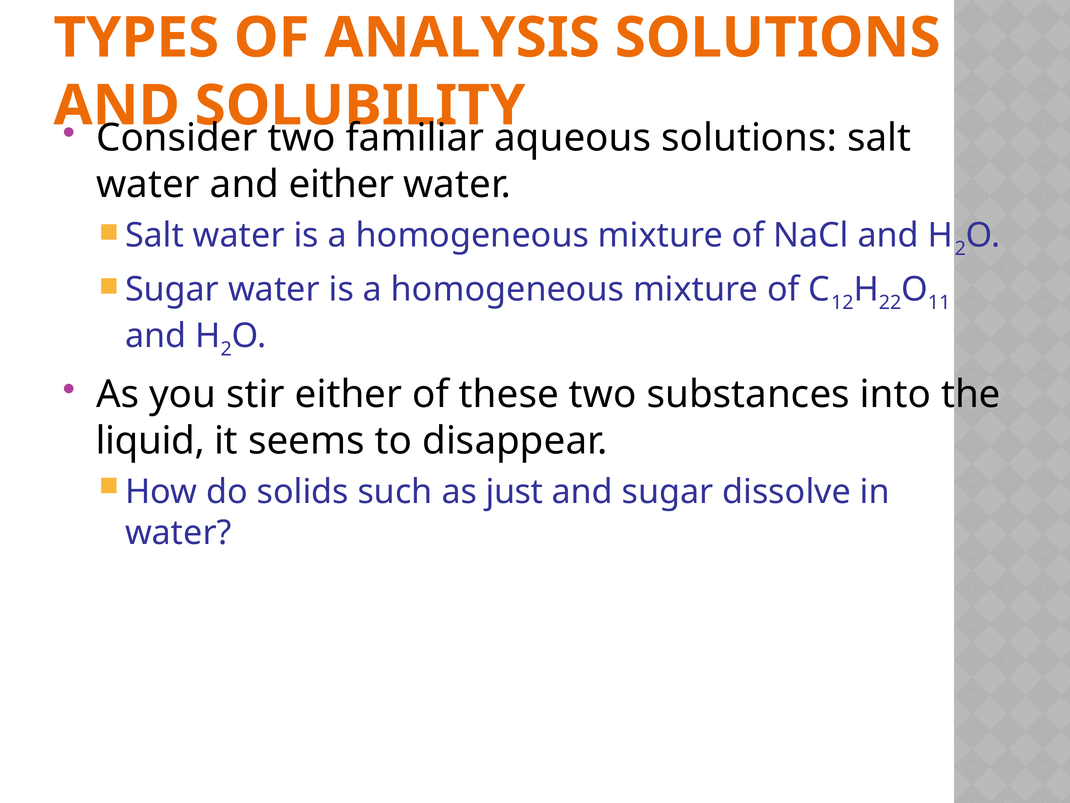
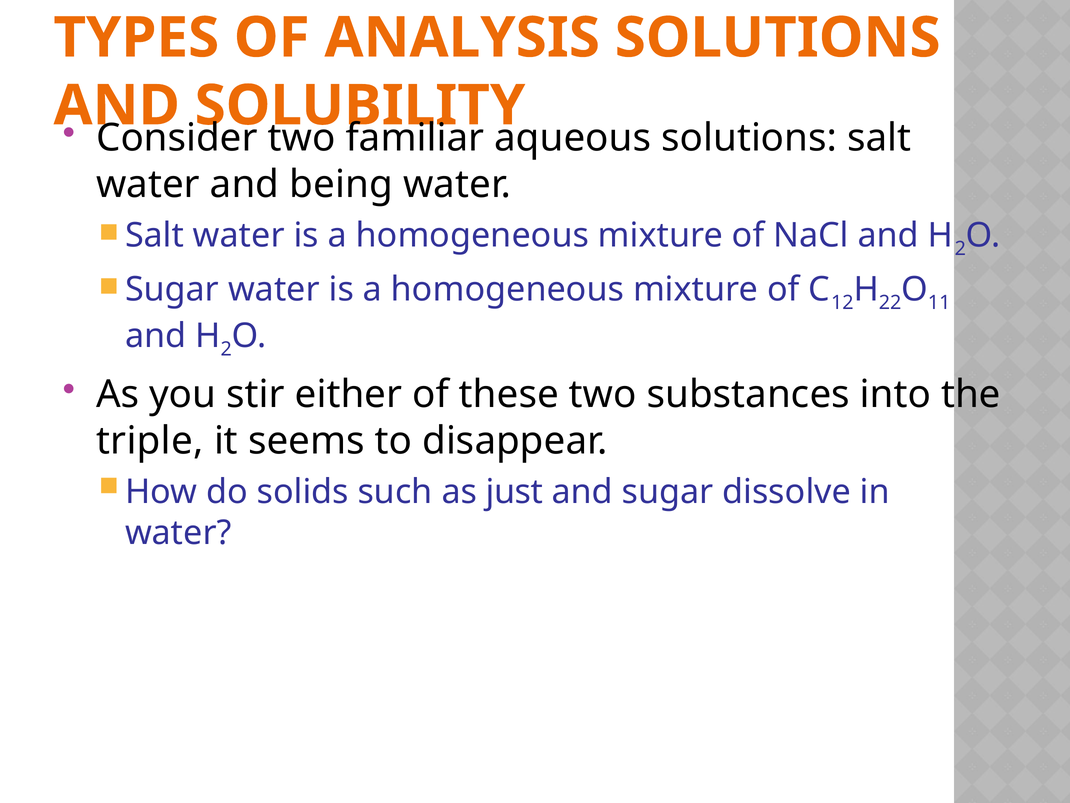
and either: either -> being (341, 184)
liquid: liquid -> triple (150, 441)
